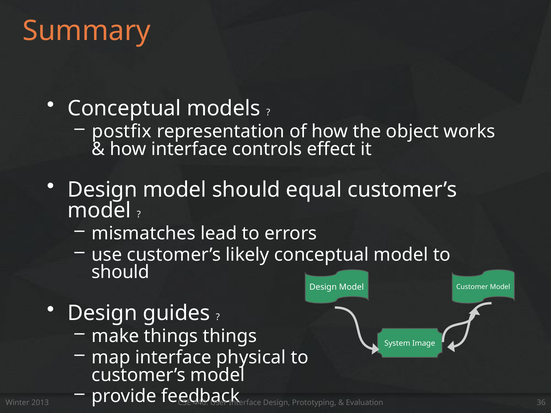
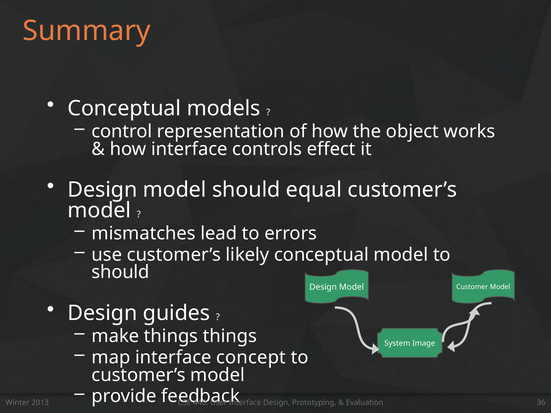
postfix: postfix -> control (122, 131)
physical: physical -> concept (251, 358)
